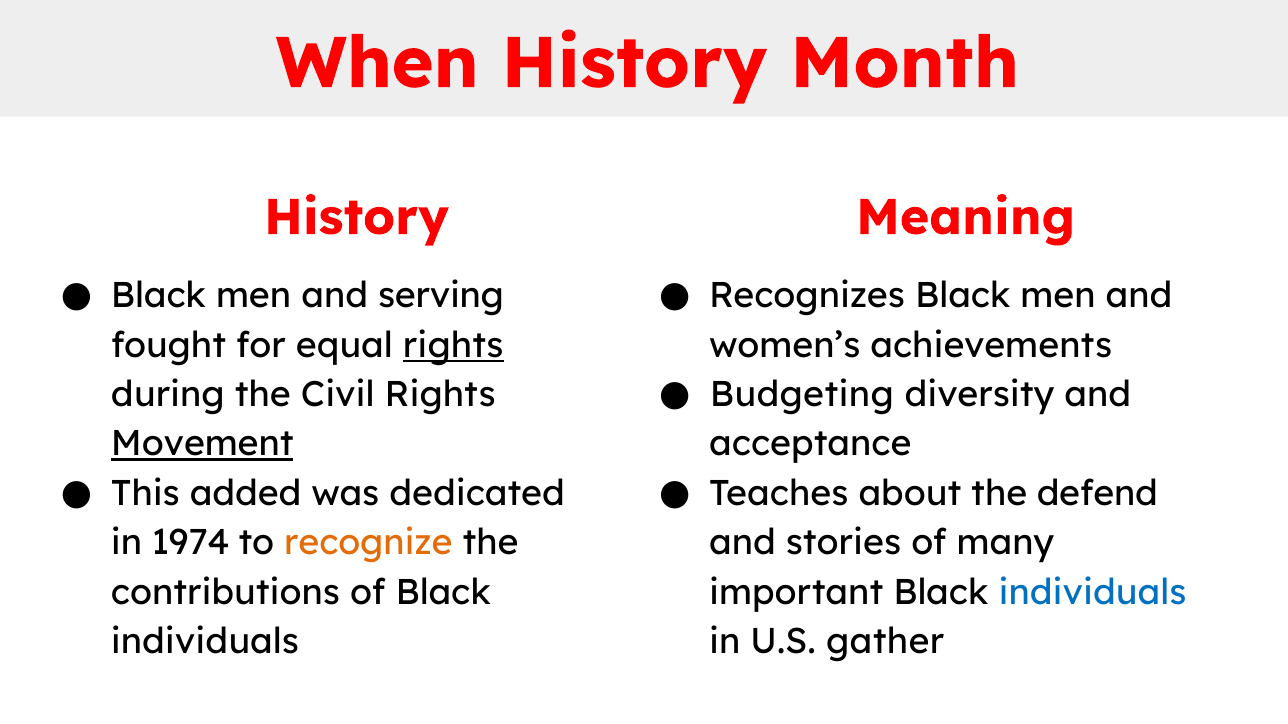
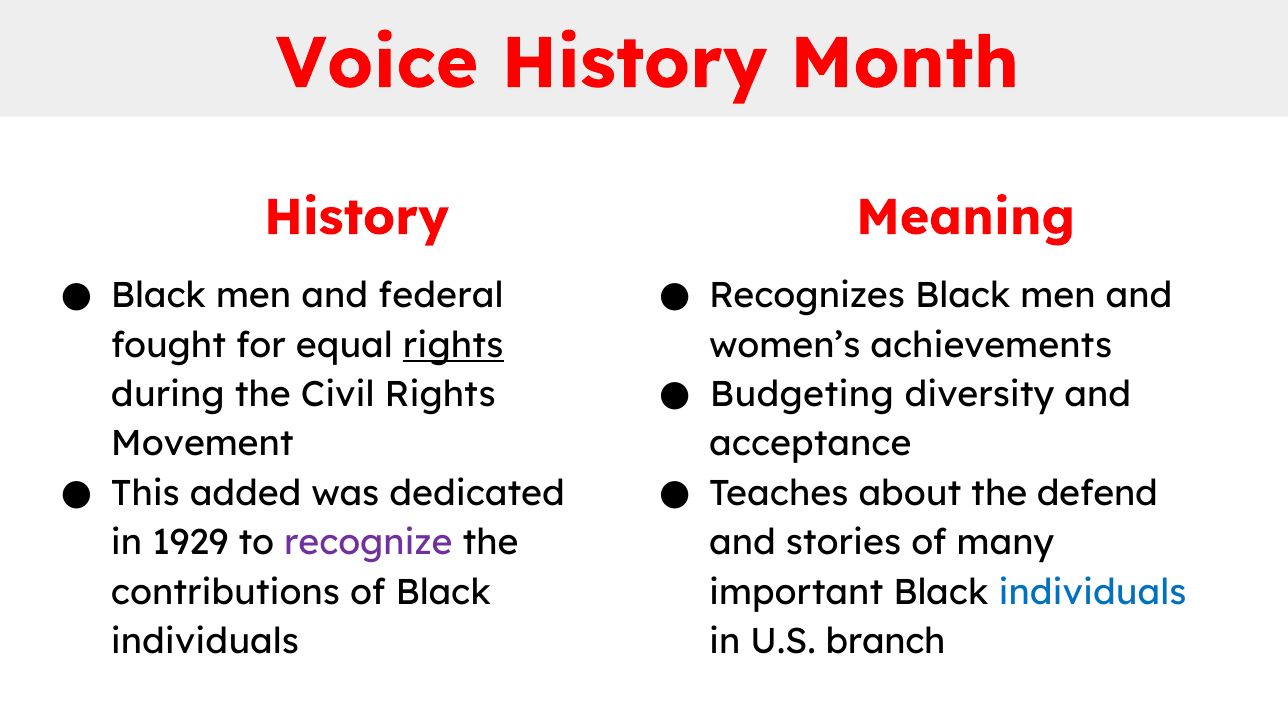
When: When -> Voice (377, 63)
serving: serving -> federal (441, 296)
Movement underline: present -> none (202, 444)
1974: 1974 -> 1929 (190, 543)
recognize colour: orange -> purple (368, 543)
gather: gather -> branch (886, 642)
